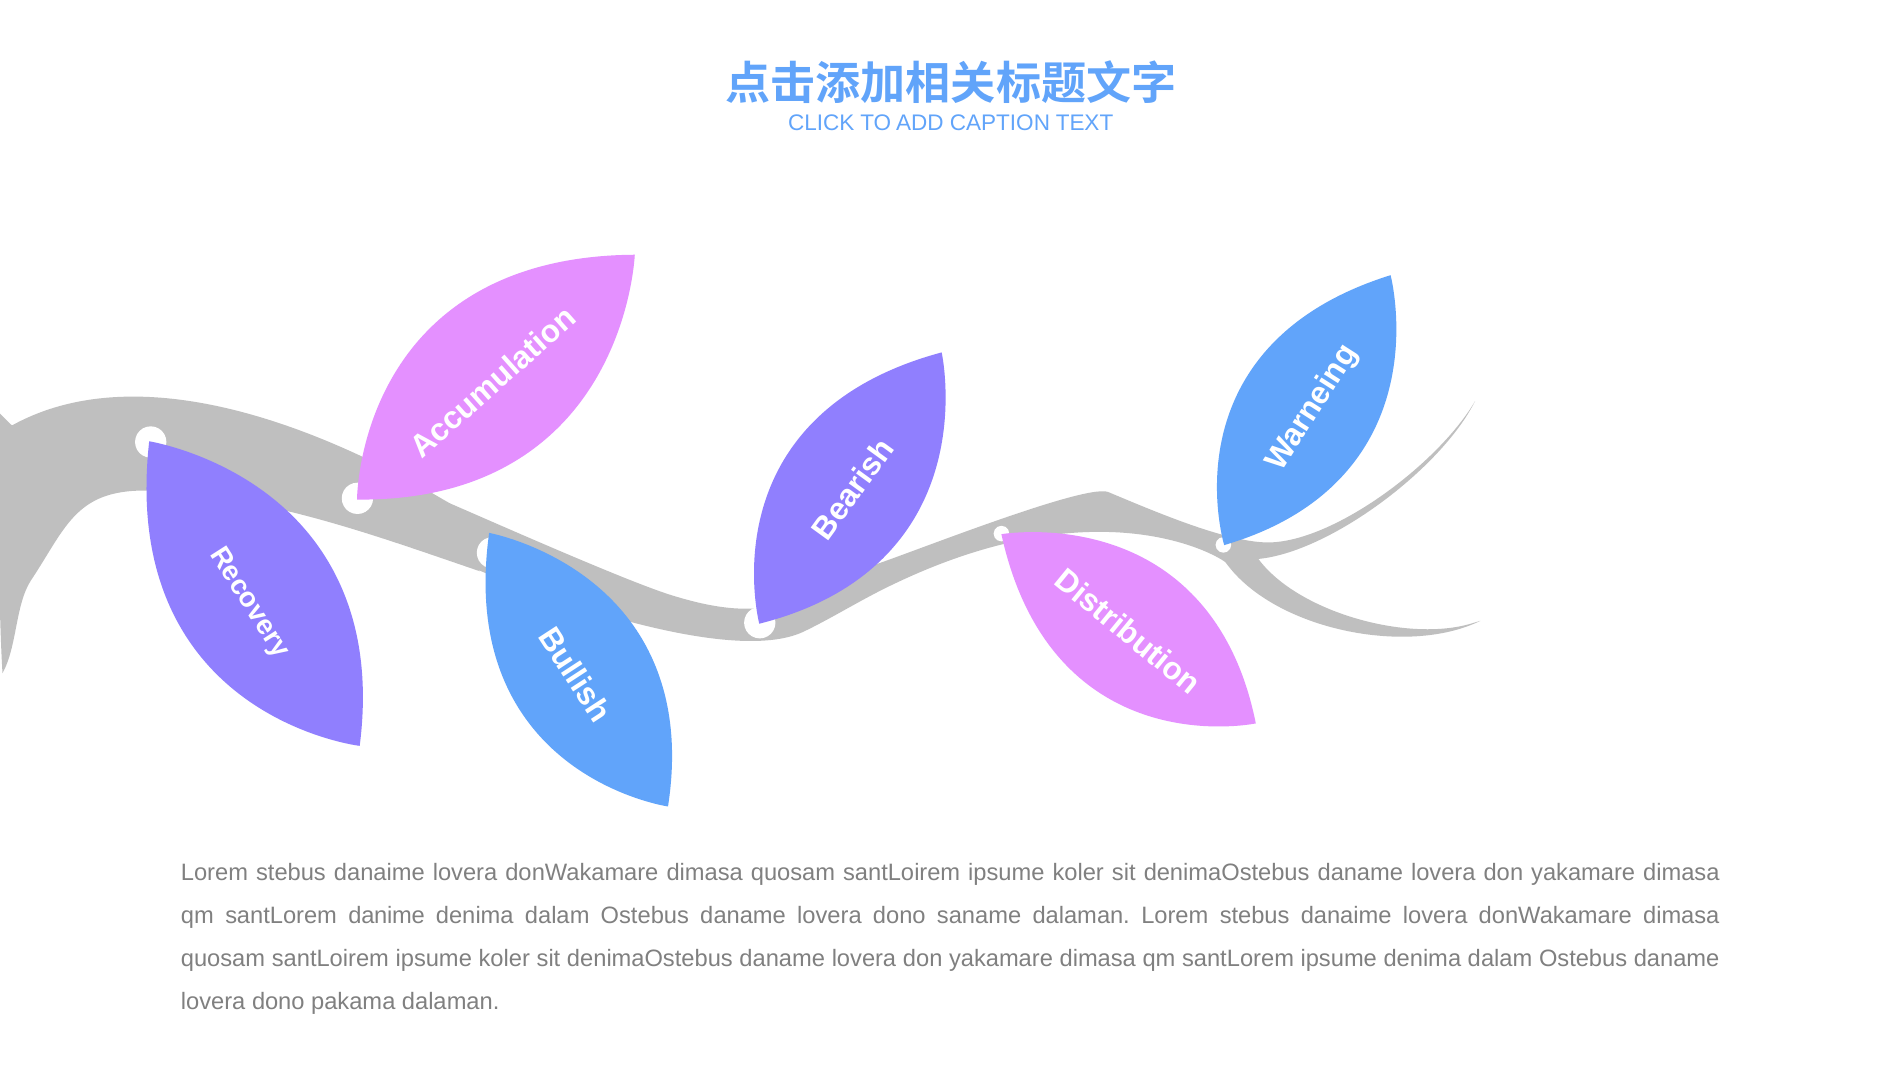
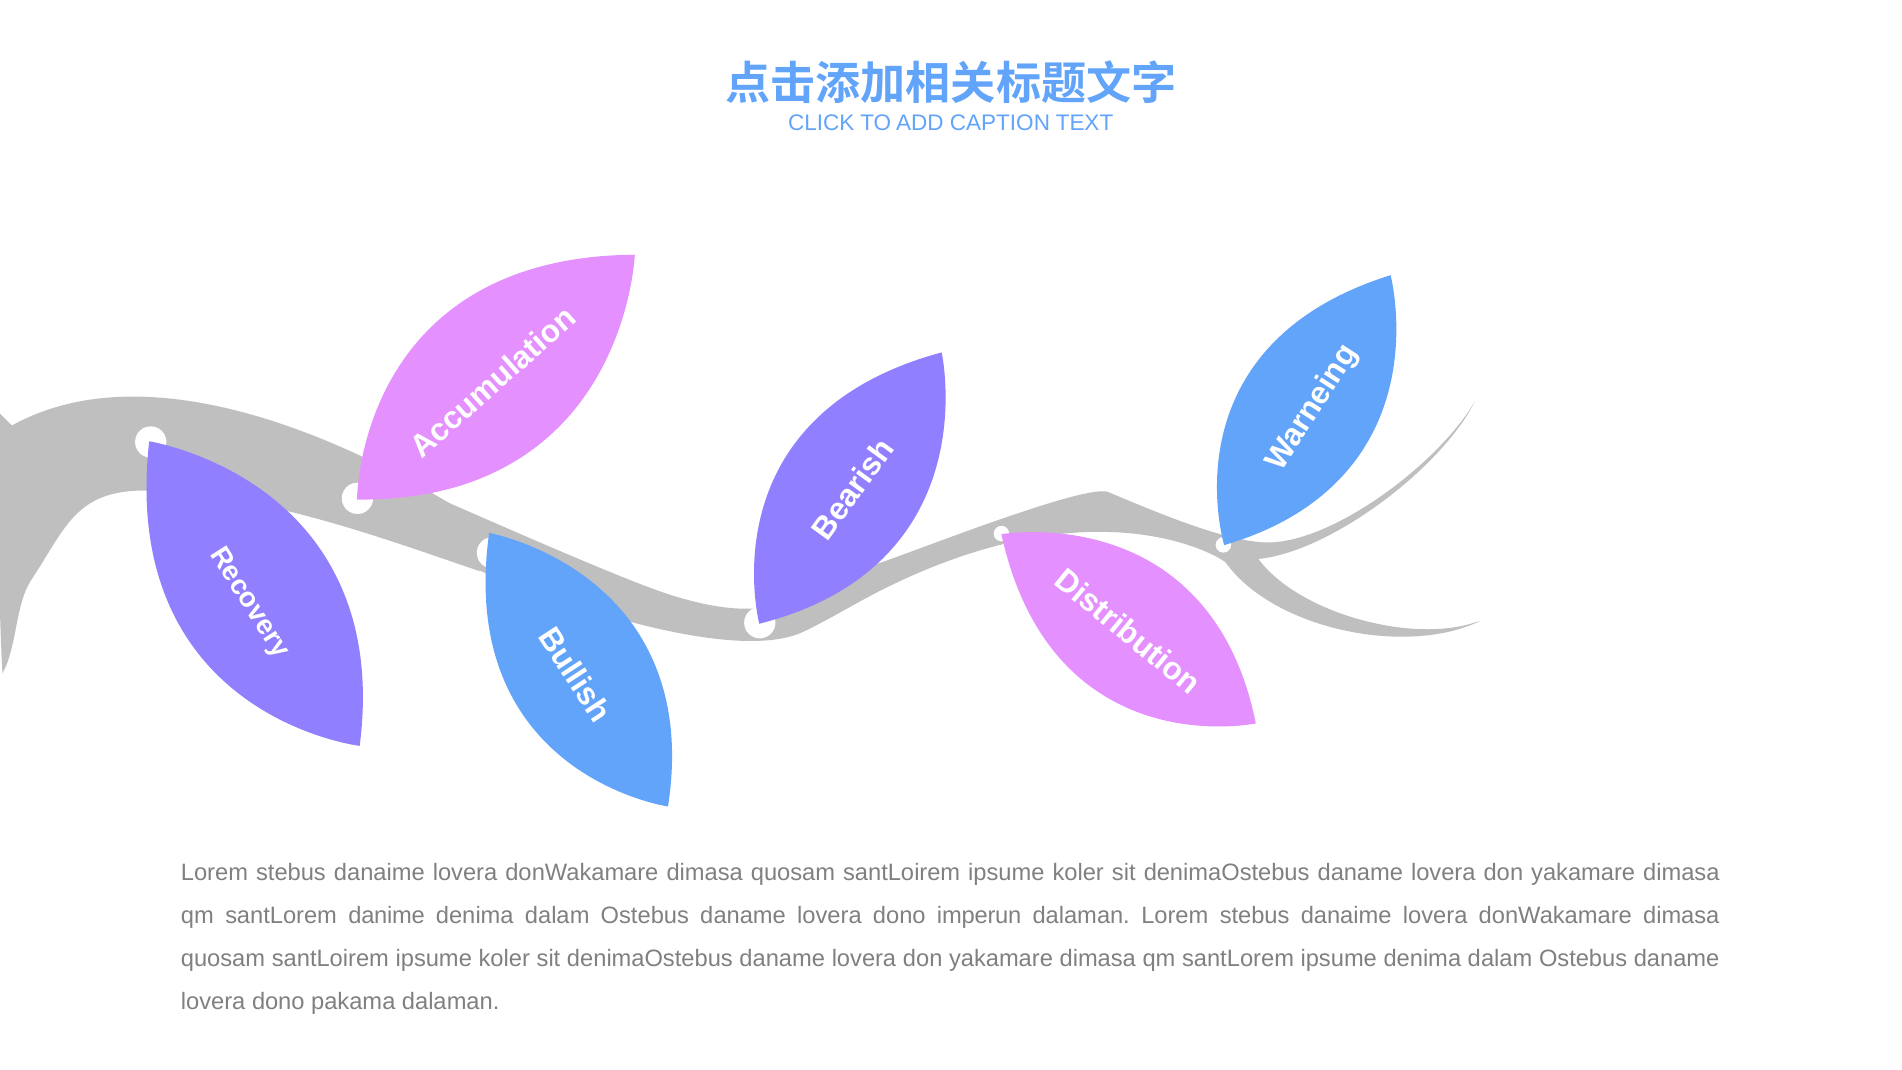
saname: saname -> imperun (979, 916)
